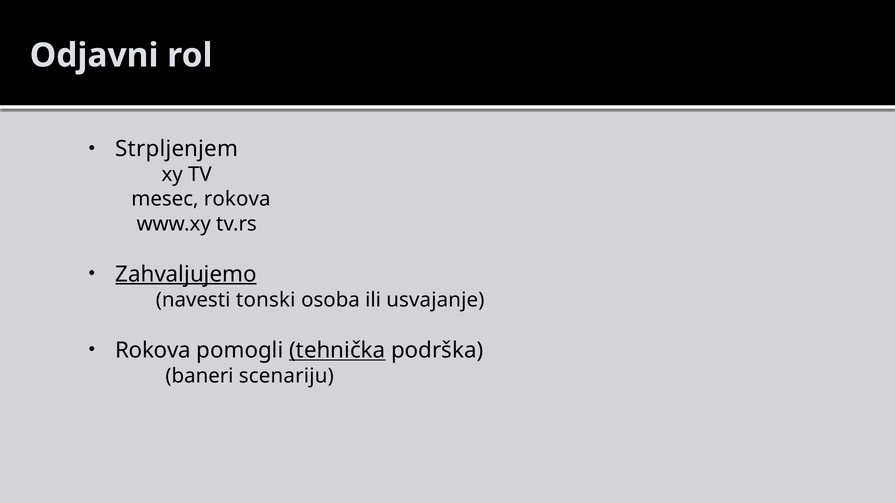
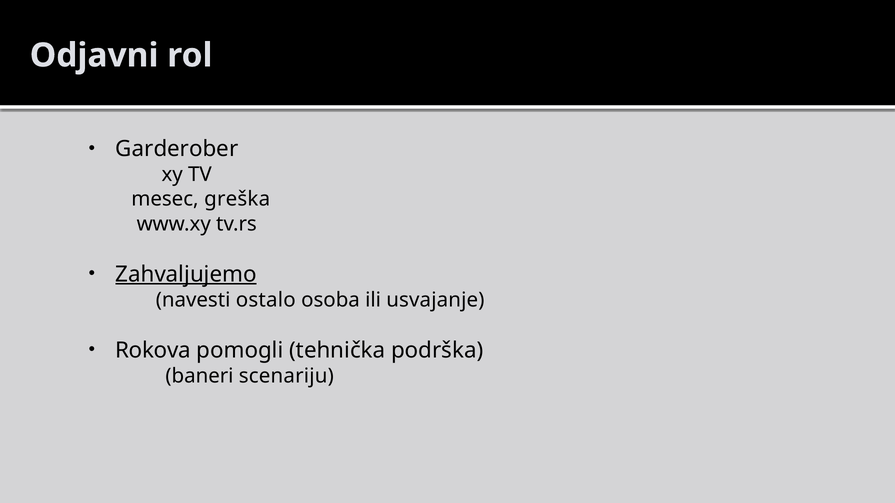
Strpljenjem: Strpljenjem -> Garderober (177, 149)
mesec rokova: rokova -> greška (237, 199)
tonski: tonski -> ostalo (266, 300)
tehnička underline: present -> none (337, 351)
